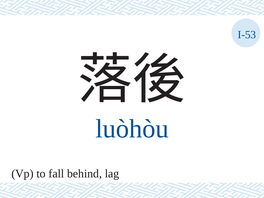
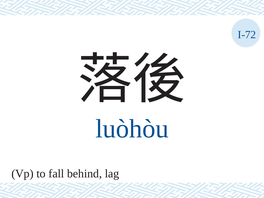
I-53: I-53 -> I-72 (247, 35)
